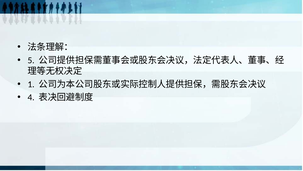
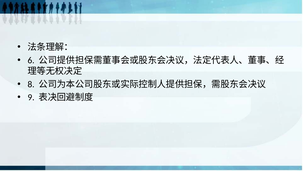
5: 5 -> 6 (31, 60)
1: 1 -> 8 (31, 84)
4: 4 -> 9 (31, 97)
